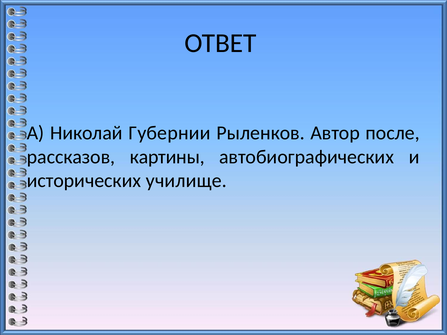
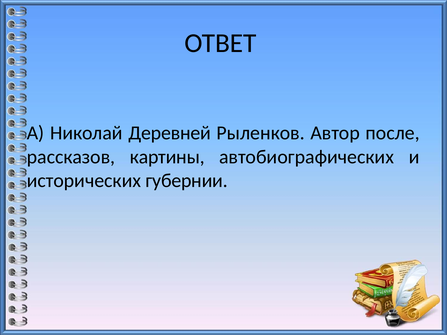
Губернии: Губернии -> Деревней (170, 133)
училище: училище -> губернии (187, 181)
